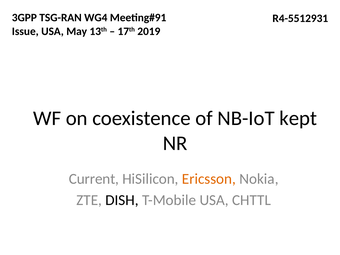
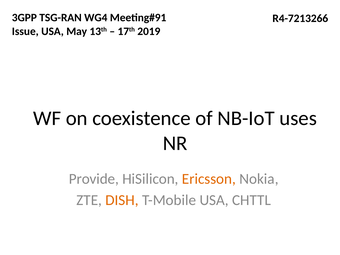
R4-5512931: R4-5512931 -> R4-7213266 (300, 18)
kept: kept -> uses (298, 118)
Current: Current -> Provide (94, 179)
DISH colour: black -> orange (122, 200)
